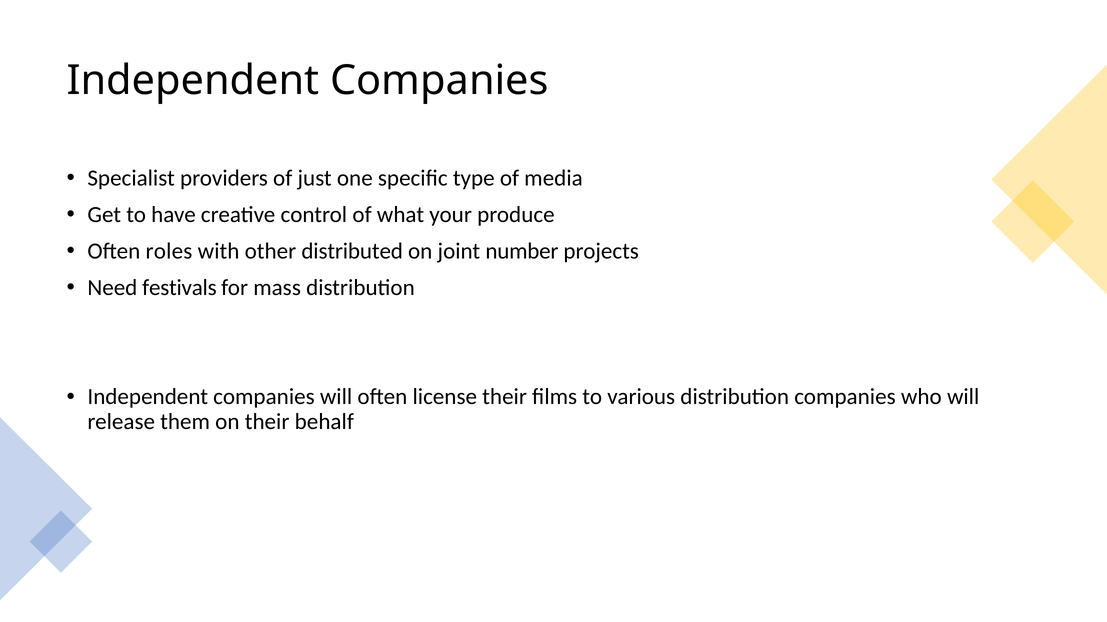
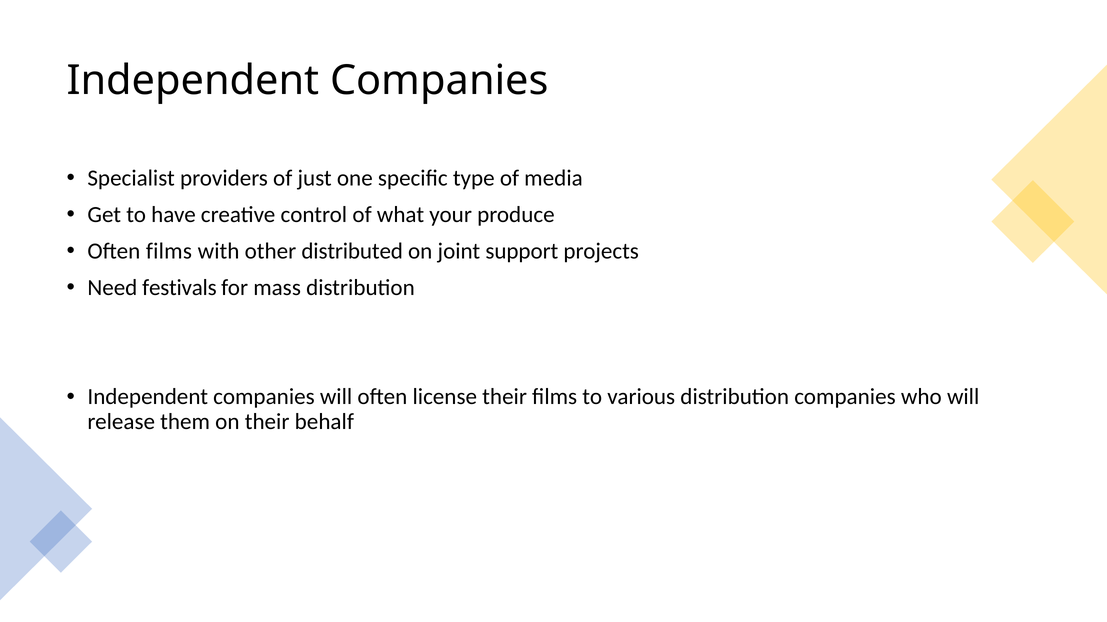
Often roles: roles -> films (169, 251)
number: number -> support (522, 251)
